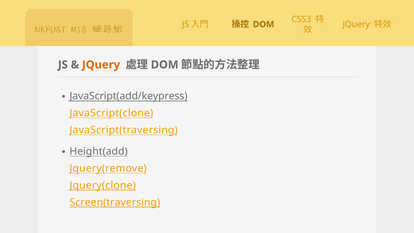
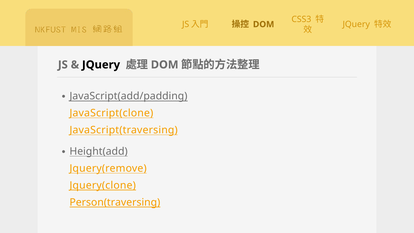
JQuery colour: orange -> black (101, 65)
JavaScript(add/keypress: JavaScript(add/keypress -> JavaScript(add/padding (128, 96)
Screen(traversing: Screen(traversing -> Person(traversing (115, 202)
